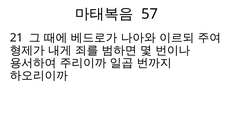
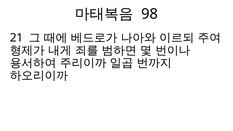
57: 57 -> 98 (150, 14)
